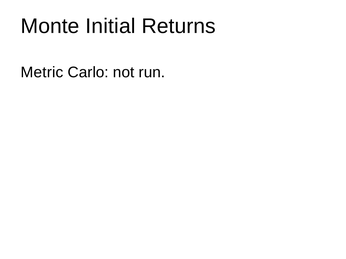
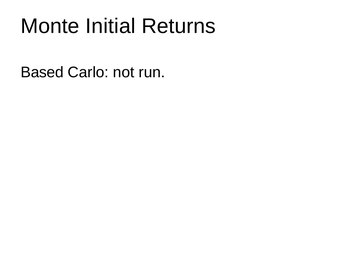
Metric: Metric -> Based (42, 73)
